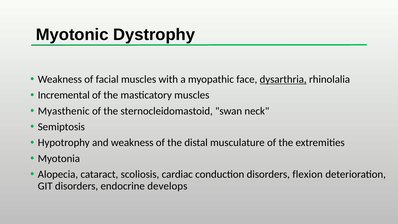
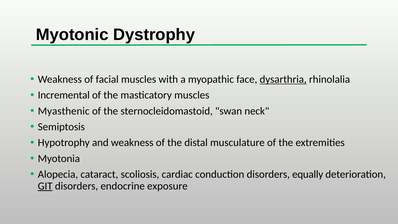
flexion: flexion -> equally (308, 174)
GIT underline: none -> present (45, 186)
develops: develops -> exposure (167, 186)
